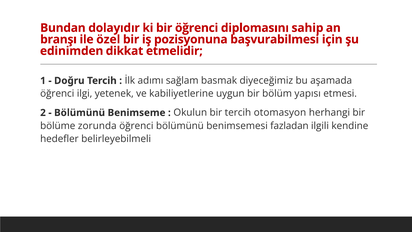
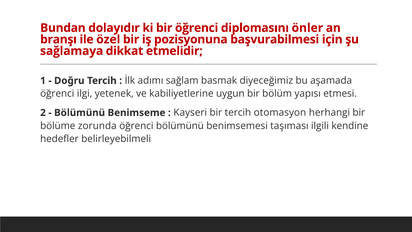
sahip: sahip -> önler (307, 28)
edinimden: edinimden -> sağlamaya (72, 51)
Okulun: Okulun -> Kayseri (190, 113)
fazladan: fazladan -> taşıması (289, 126)
